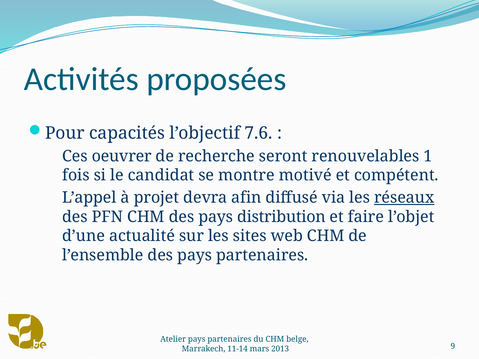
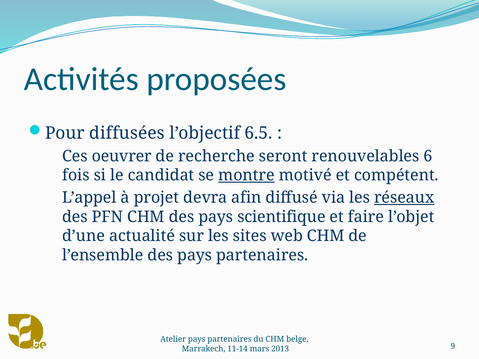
capacités: capacités -> diffusées (127, 133)
7.6: 7.6 -> 6.5 (259, 133)
1: 1 -> 6 (428, 156)
montre underline: none -> present (246, 175)
distribution: distribution -> scientifique (281, 217)
